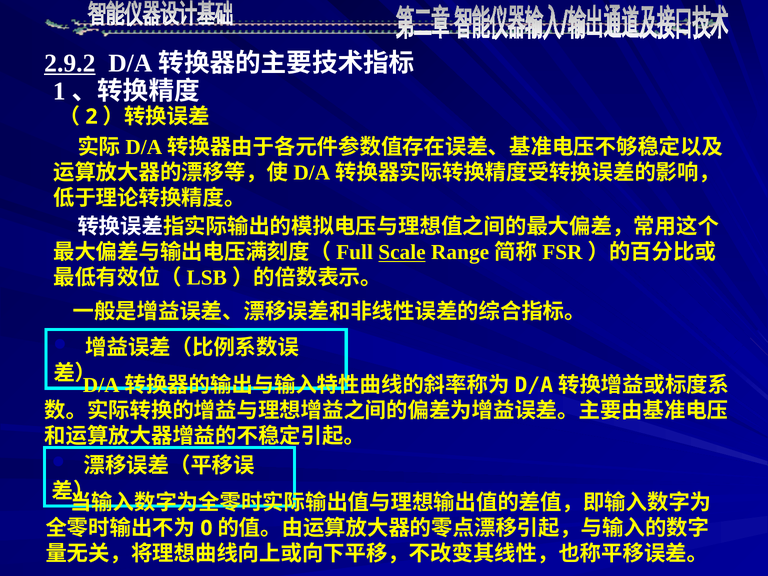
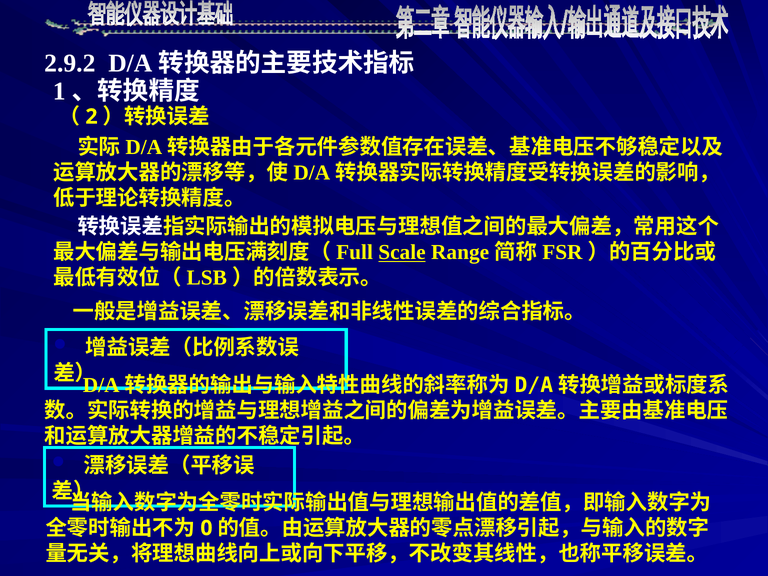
2.9.2 underline: present -> none (70, 63)
